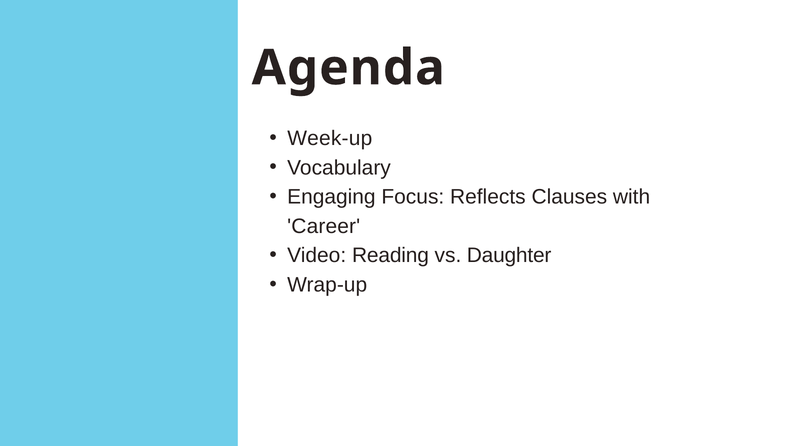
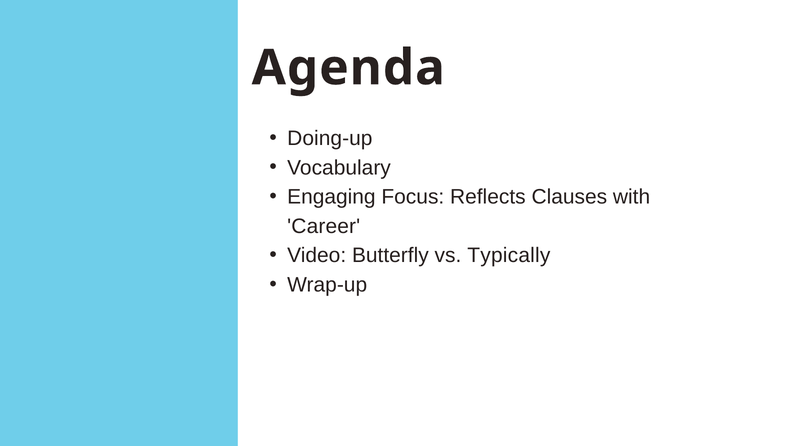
Week-up: Week-up -> Doing-up (330, 138)
Reading: Reading -> Butterfly (390, 256)
Daughter: Daughter -> Typically (509, 256)
